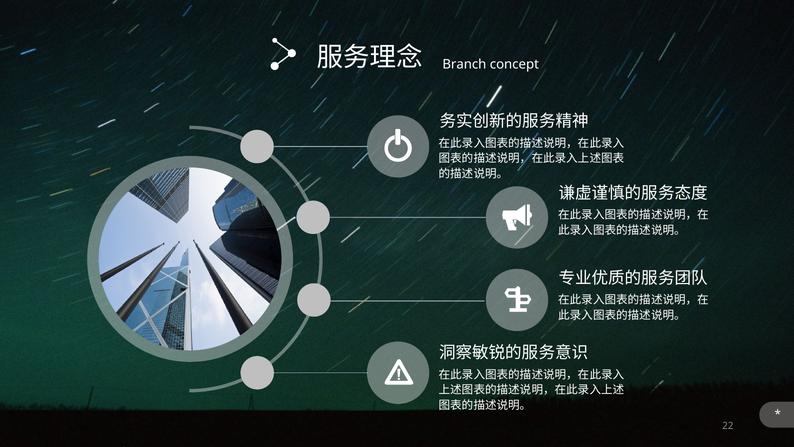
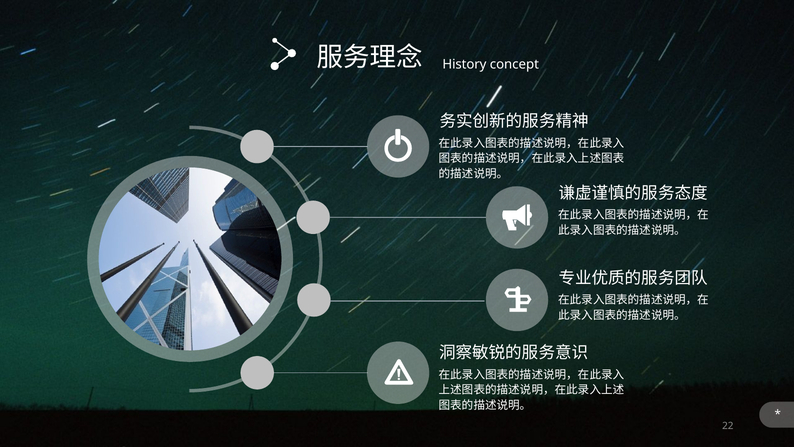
Branch: Branch -> History (464, 65)
